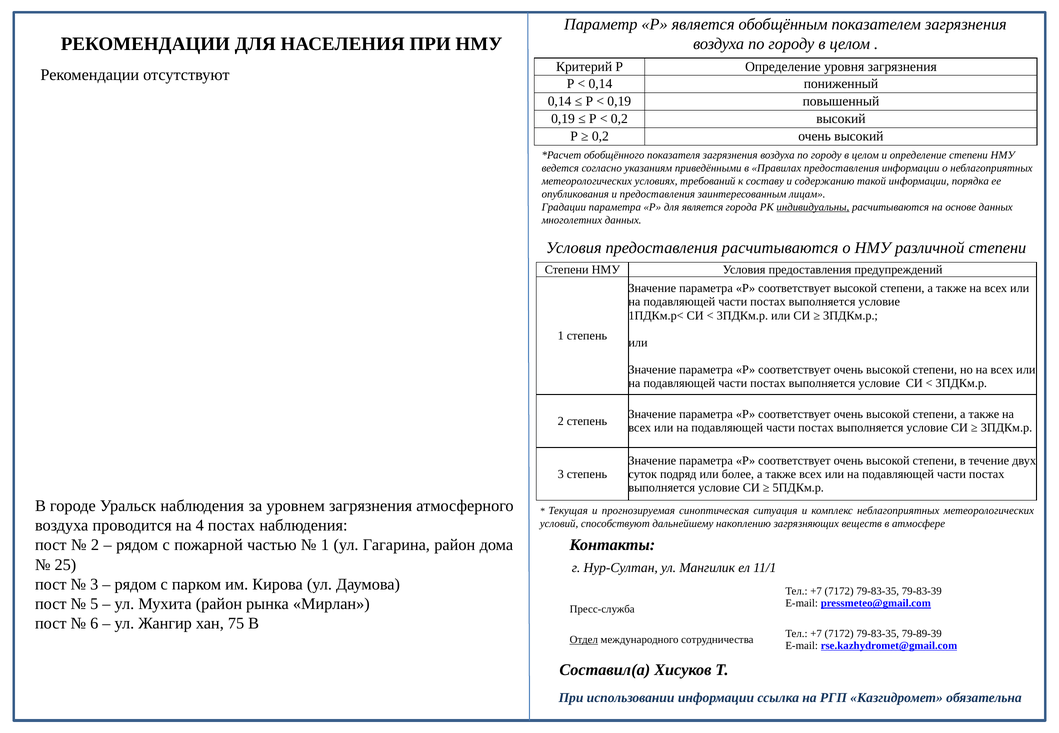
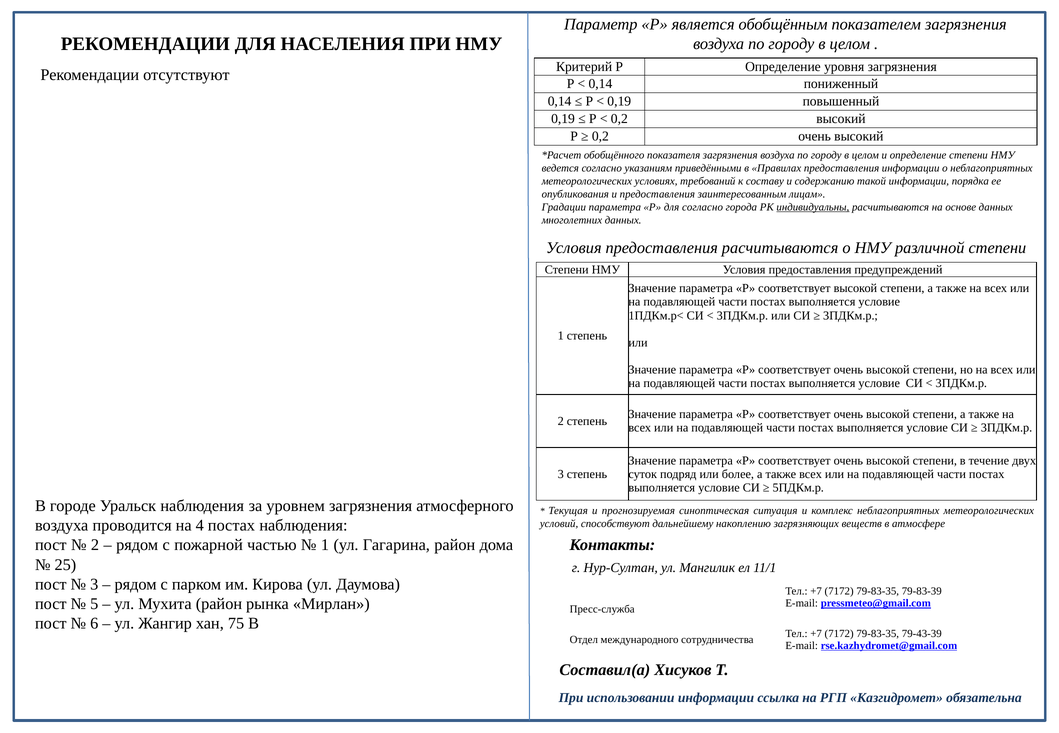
для является: является -> согласно (702, 207)
79-89-39: 79-89-39 -> 79-43-39 (922, 634)
Отдел underline: present -> none (584, 640)
